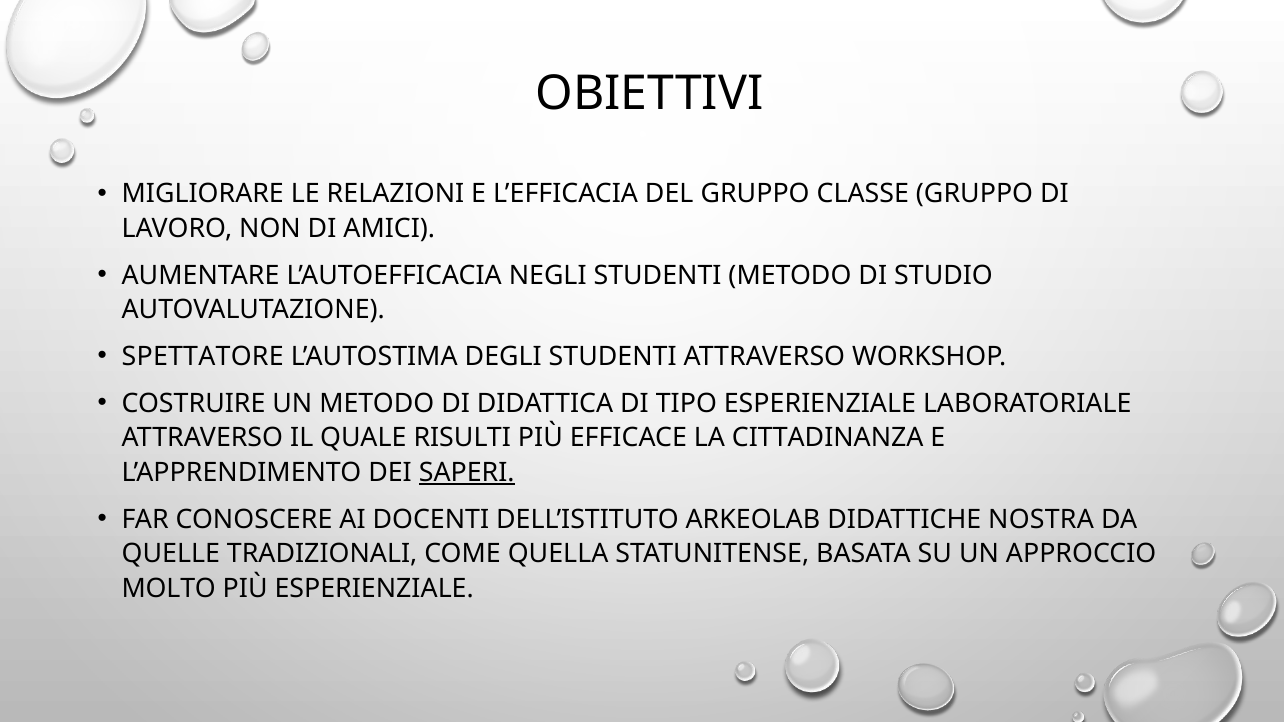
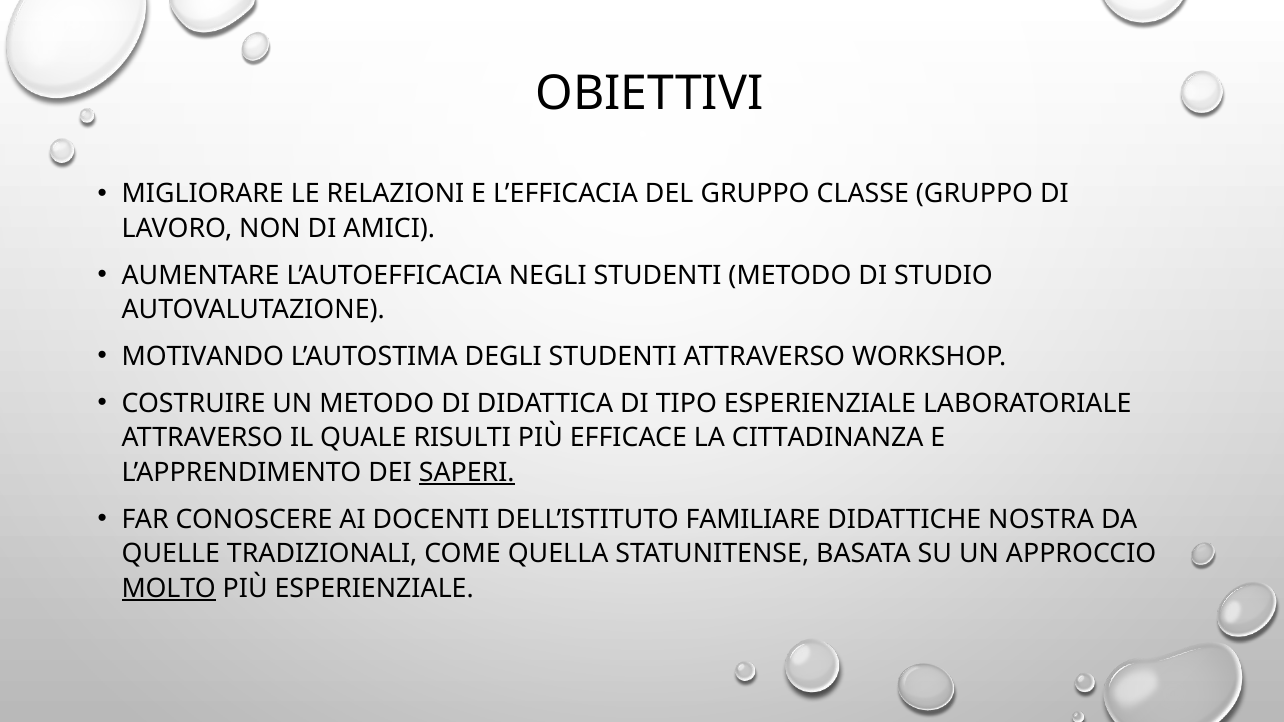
SPETTATORE: SPETTATORE -> MOTIVANDO (203, 357)
ARKEOLAB: ARKEOLAB -> FAMILIARE (753, 519)
MOLTO underline: none -> present (169, 589)
